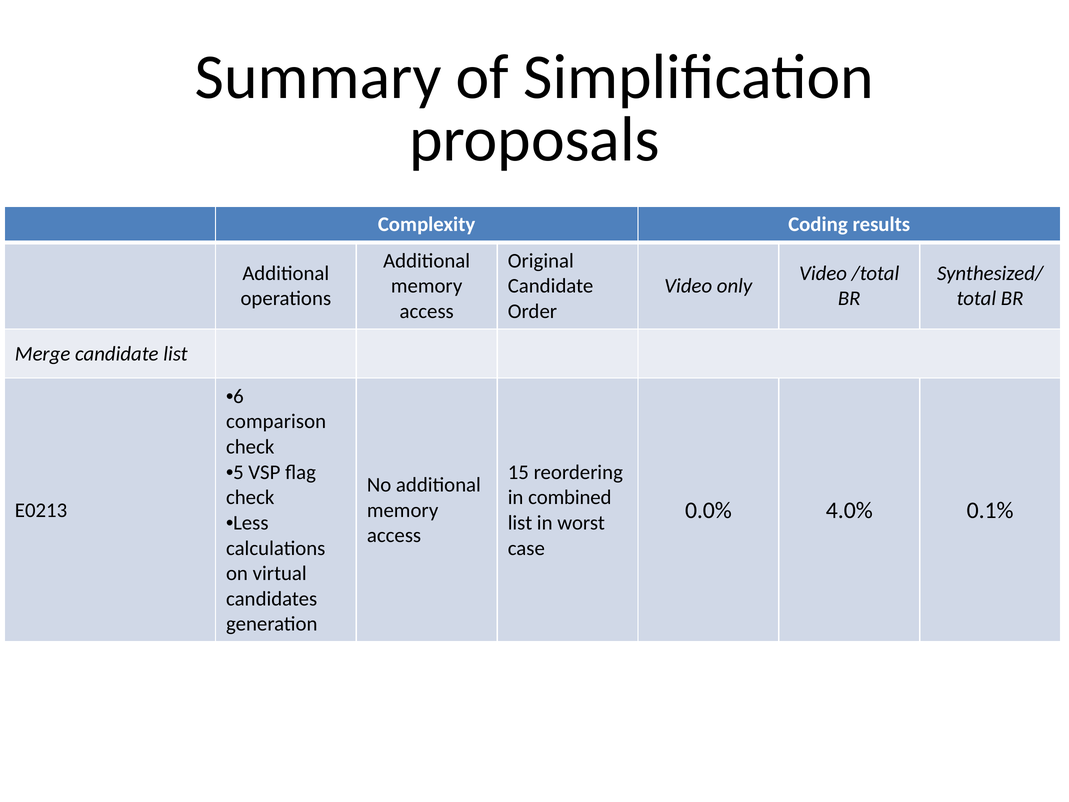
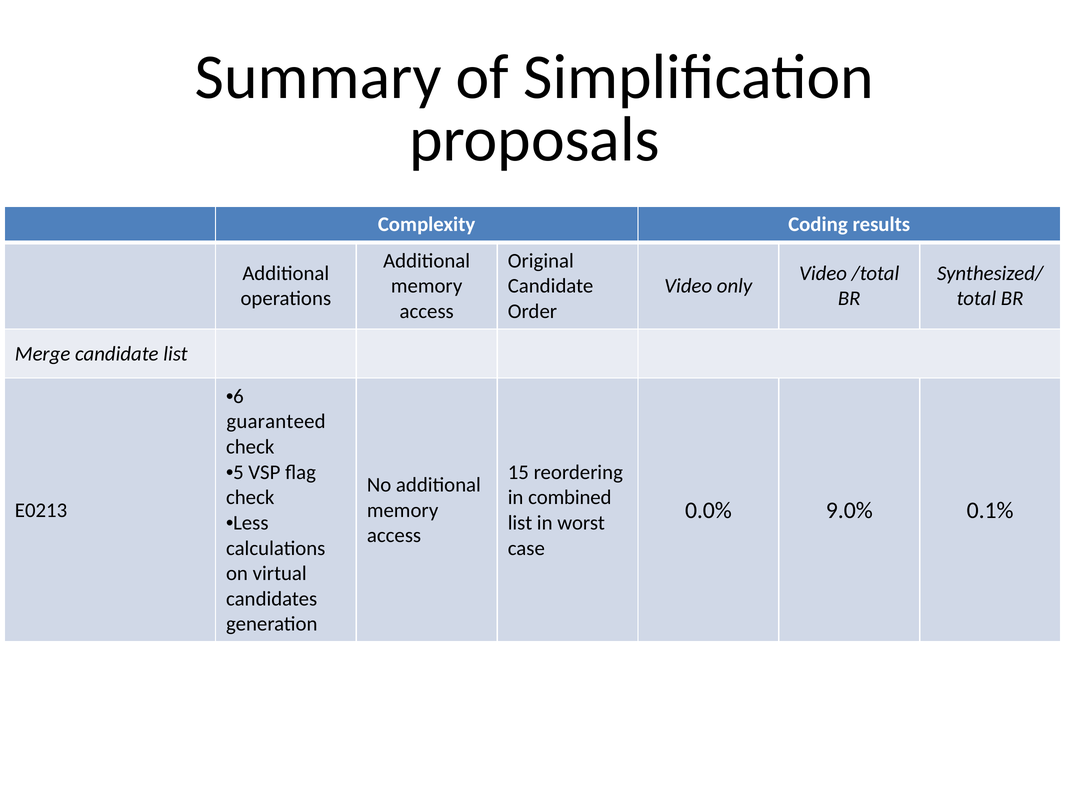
comparison: comparison -> guaranteed (276, 421)
4.0%: 4.0% -> 9.0% (849, 510)
